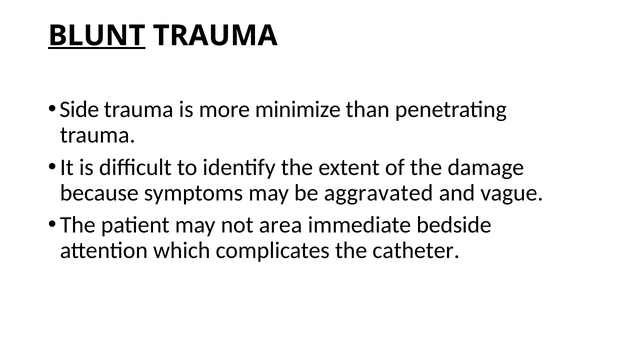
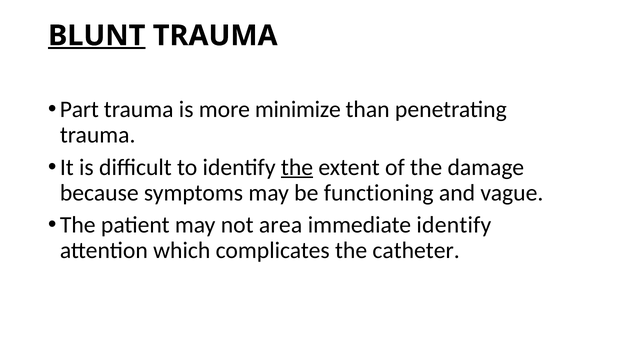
Side: Side -> Part (79, 109)
the underline: none -> present (297, 167)
aggravated: aggravated -> functioning (379, 193)
immediate bedside: bedside -> identify (454, 225)
